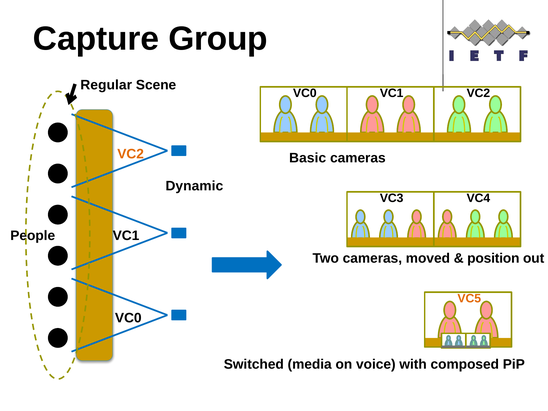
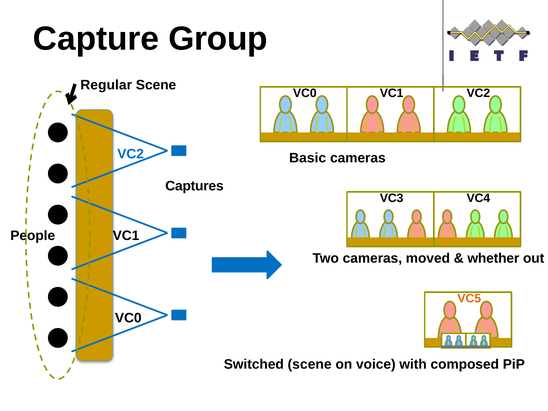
VC2 colour: orange -> blue (131, 154)
Dynamic: Dynamic -> Captures (194, 186)
position: position -> whether (493, 258)
Switched media: media -> scene (310, 364)
